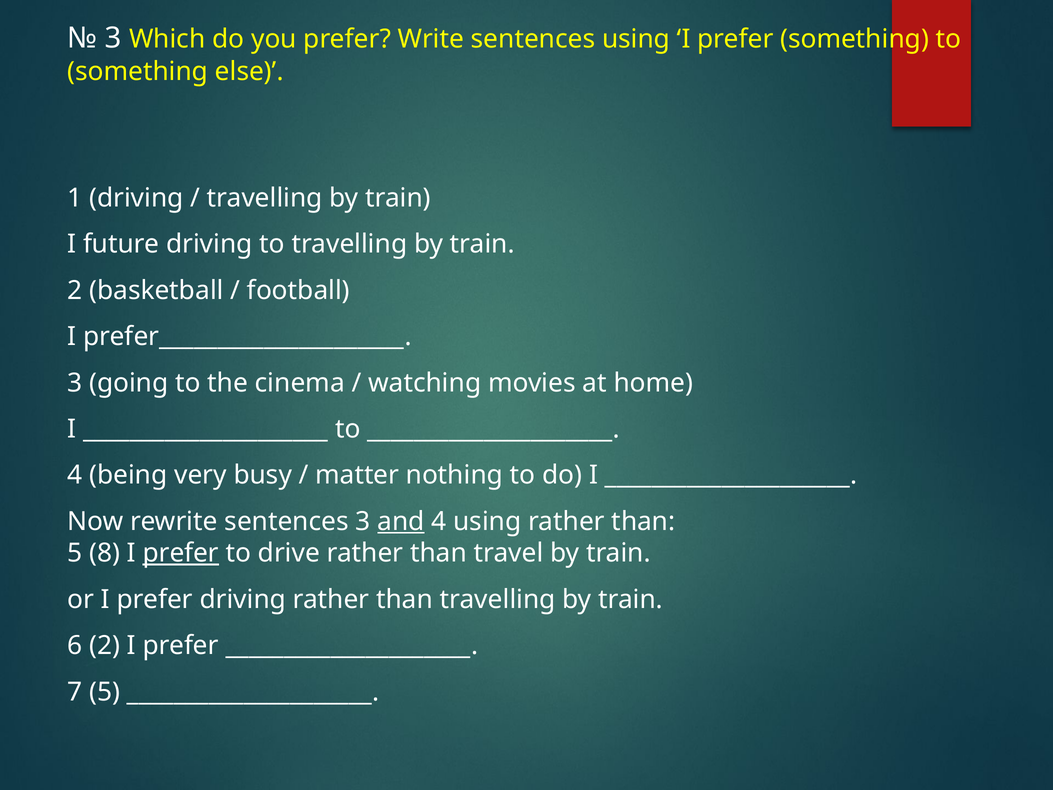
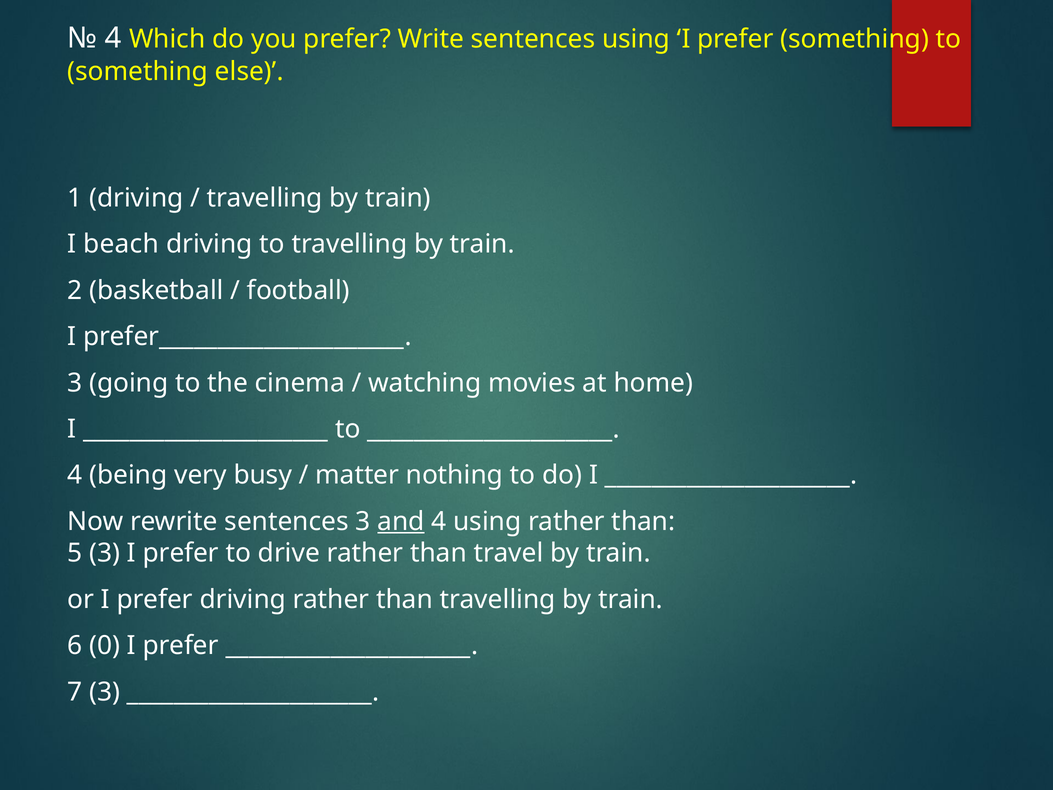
3: 3 -> 4 (113, 38)
future: future -> beach (121, 244)
5 8: 8 -> 3 (105, 553)
prefer underline: present -> none (181, 553)
6 2: 2 -> 0 (105, 645)
7 5: 5 -> 3 (105, 692)
